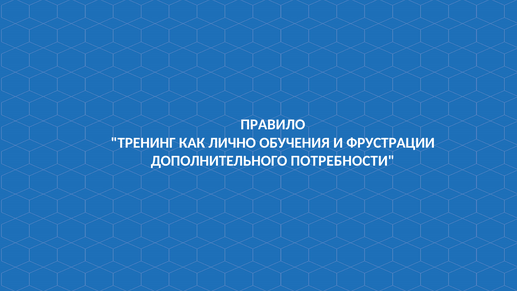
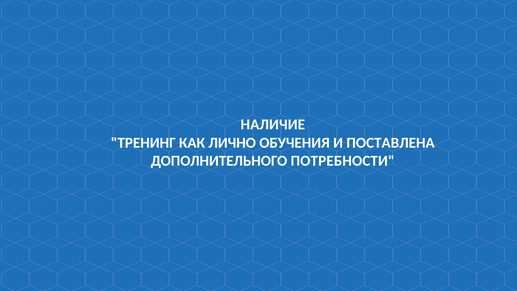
ПРАВИЛО: ПРАВИЛО -> НАЛИЧИЕ (273, 124)
ФРУСТРАЦИИ: ФРУСТРАЦИИ -> ПОСТАВЛЕНА (391, 143)
